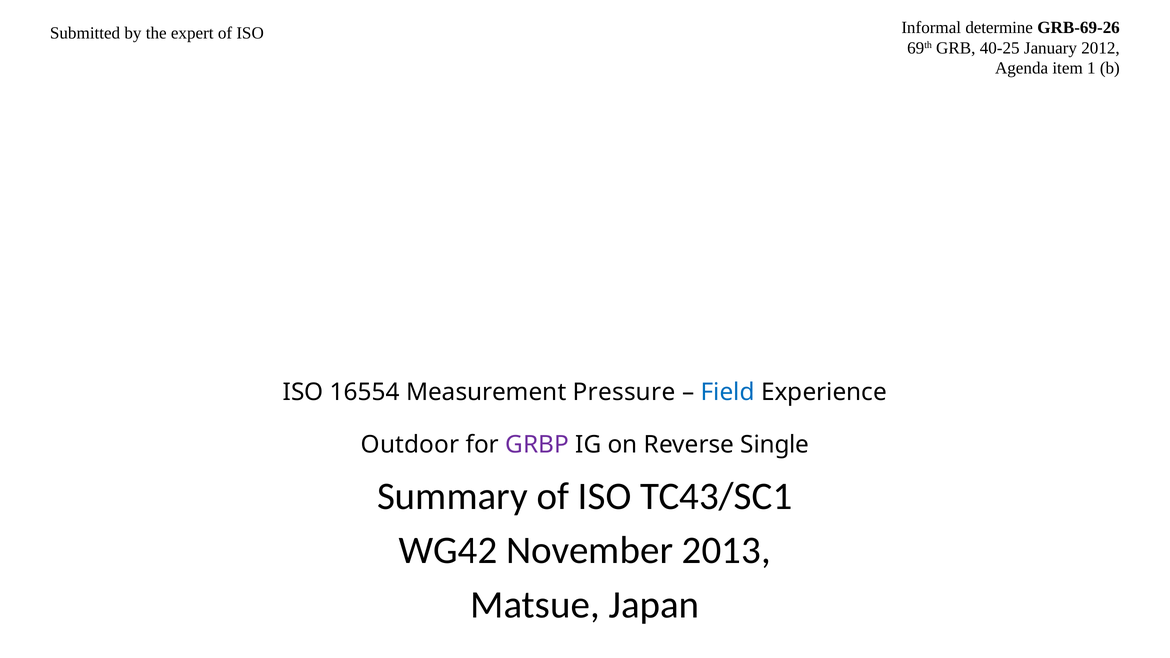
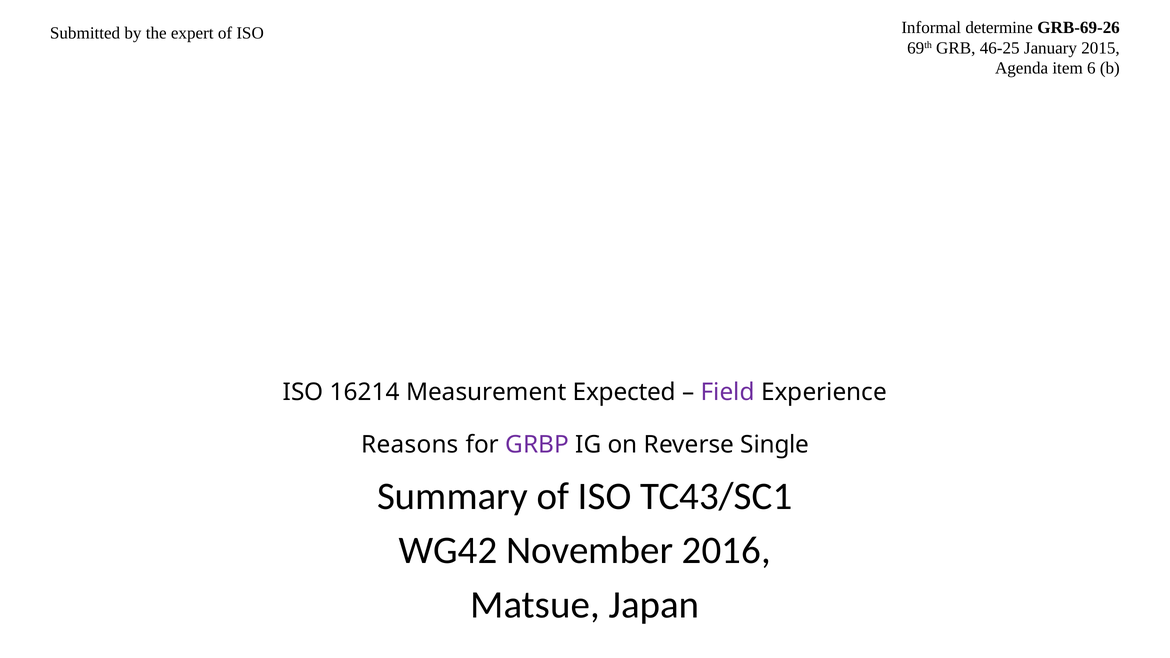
40-25: 40-25 -> 46-25 (1000, 48)
2012: 2012 -> 2015 (1101, 48)
1: 1 -> 6 (1091, 68)
16554: 16554 -> 16214 (365, 392)
Pressure: Pressure -> Expected (624, 392)
Field colour: blue -> purple (728, 392)
Outdoor: Outdoor -> Reasons (410, 445)
2013: 2013 -> 2016 (726, 551)
